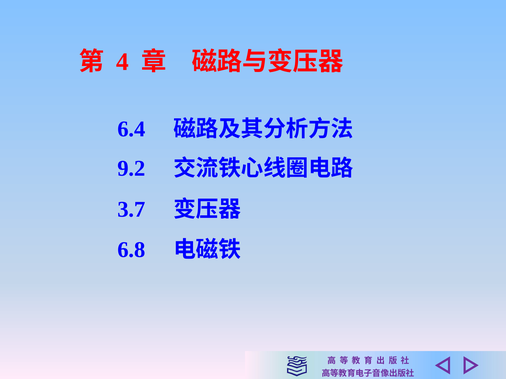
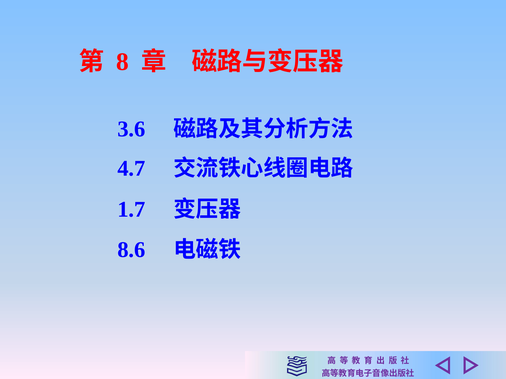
4: 4 -> 8 (122, 62)
6.4: 6.4 -> 3.6 (131, 129)
9.2: 9.2 -> 4.7 (131, 169)
3.7: 3.7 -> 1.7 (131, 210)
6.8: 6.8 -> 8.6 (131, 250)
